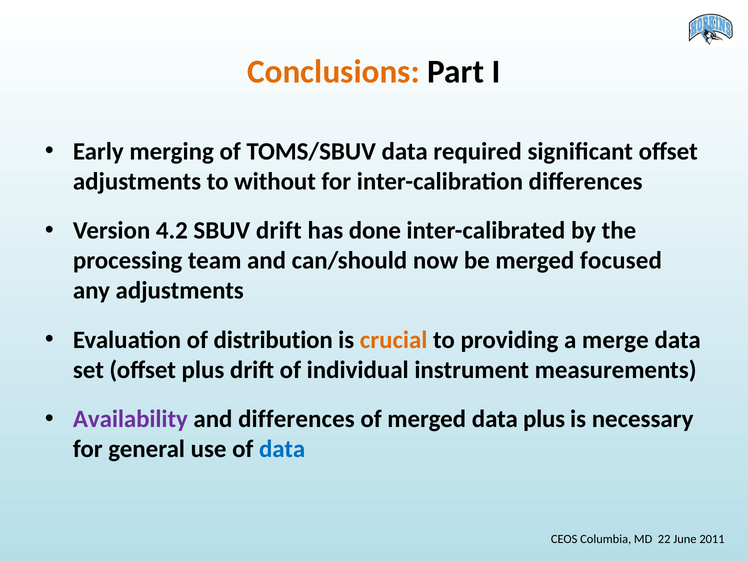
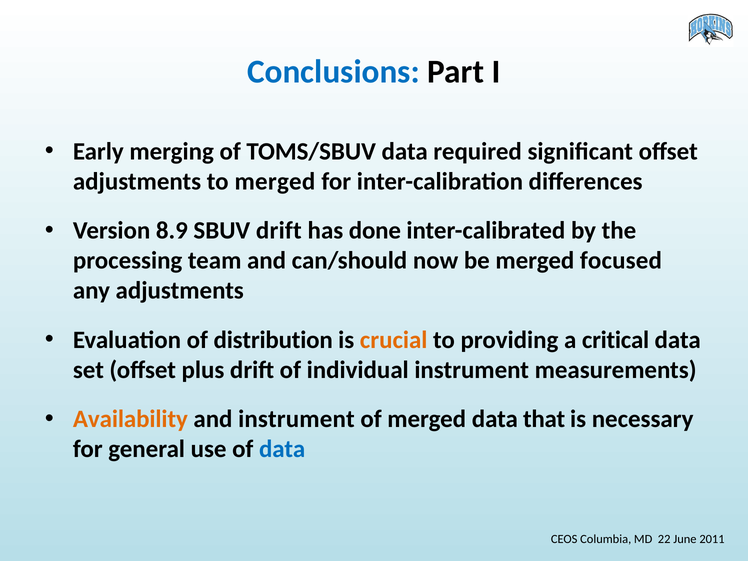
Conclusions colour: orange -> blue (333, 72)
to without: without -> merged (275, 181)
4.2: 4.2 -> 8.9 (172, 231)
merge: merge -> critical (616, 340)
Availability colour: purple -> orange (130, 419)
and differences: differences -> instrument (296, 419)
data plus: plus -> that (544, 419)
